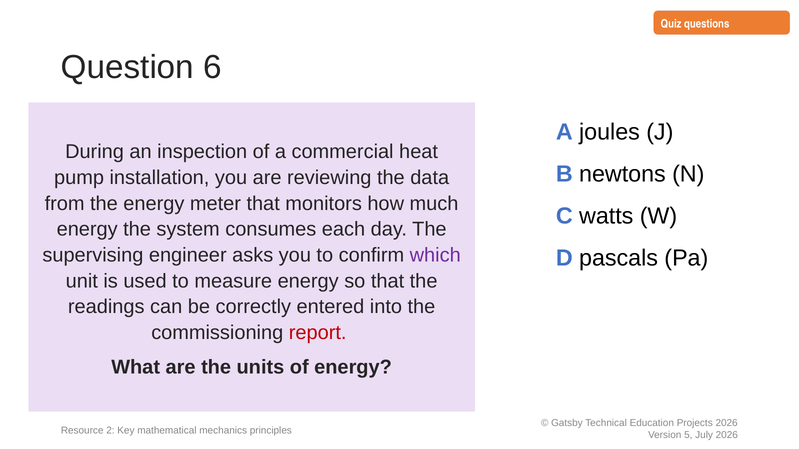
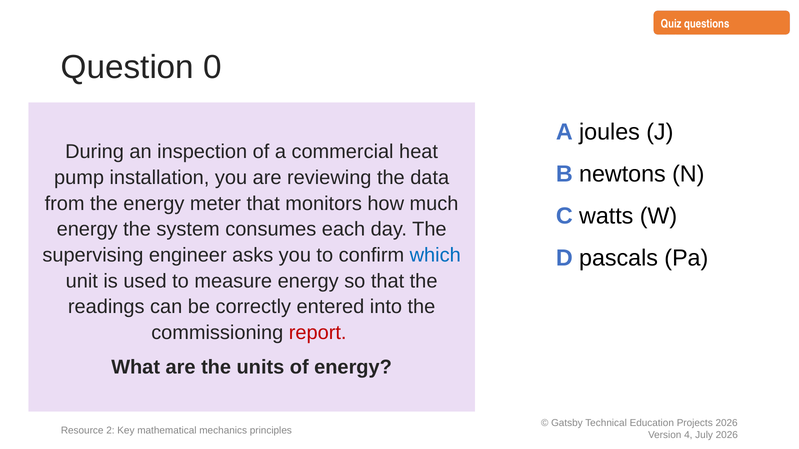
6: 6 -> 0 (212, 67)
which colour: purple -> blue (435, 255)
5: 5 -> 4 (688, 435)
